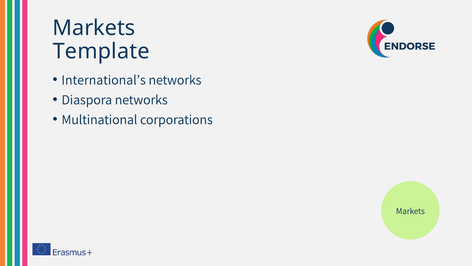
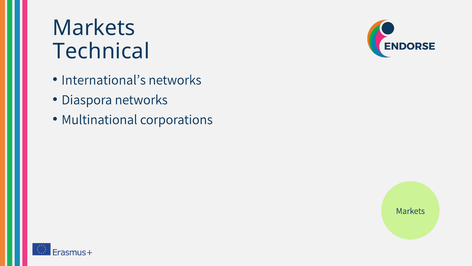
Template: Template -> Technical (101, 51)
